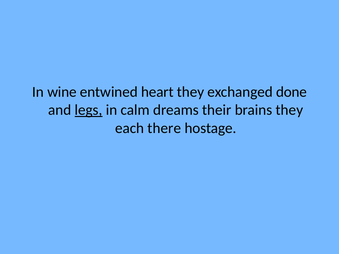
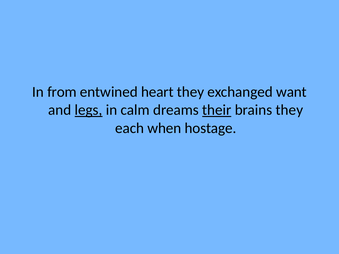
wine: wine -> from (62, 92)
done: done -> want (291, 92)
their underline: none -> present (217, 110)
there: there -> when (164, 128)
